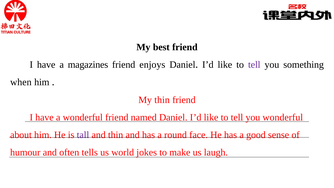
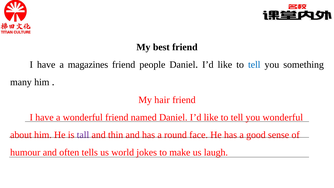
enjoys: enjoys -> people (152, 65)
tell colour: purple -> blue (254, 65)
when: when -> many (21, 82)
My thin: thin -> hair (162, 100)
